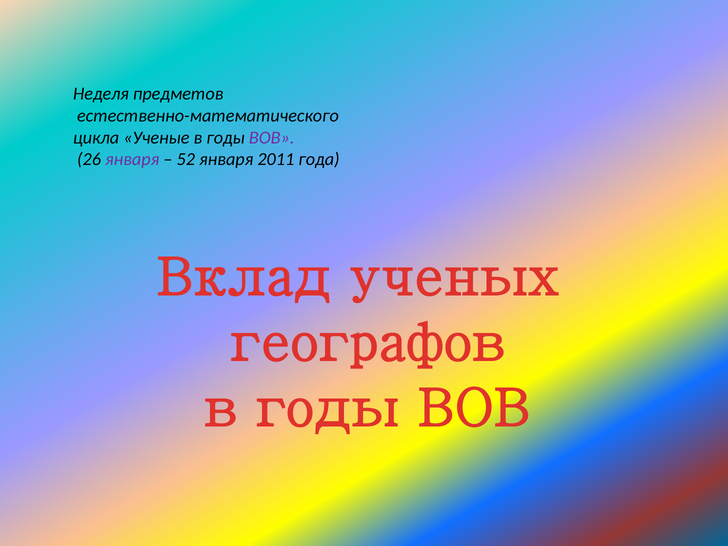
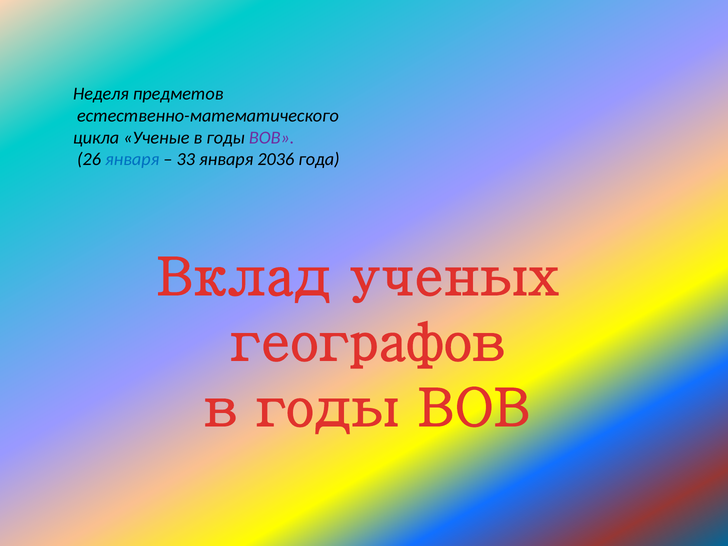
января colour: purple -> blue (132, 159)
52: 52 -> 33 (186, 159)
2011: 2011 -> 2036 (276, 159)
